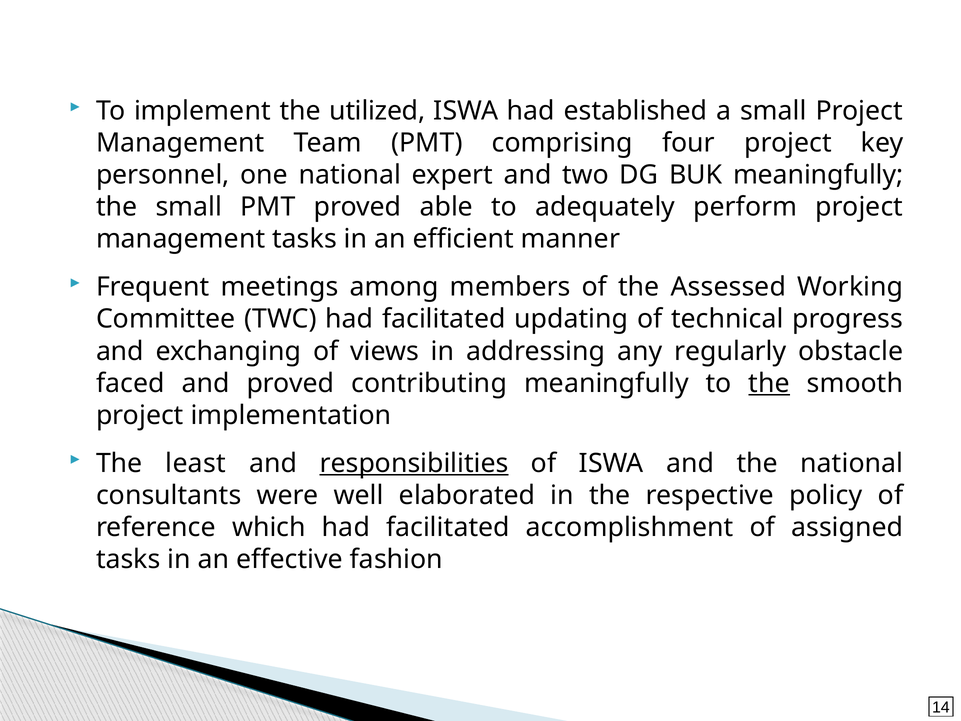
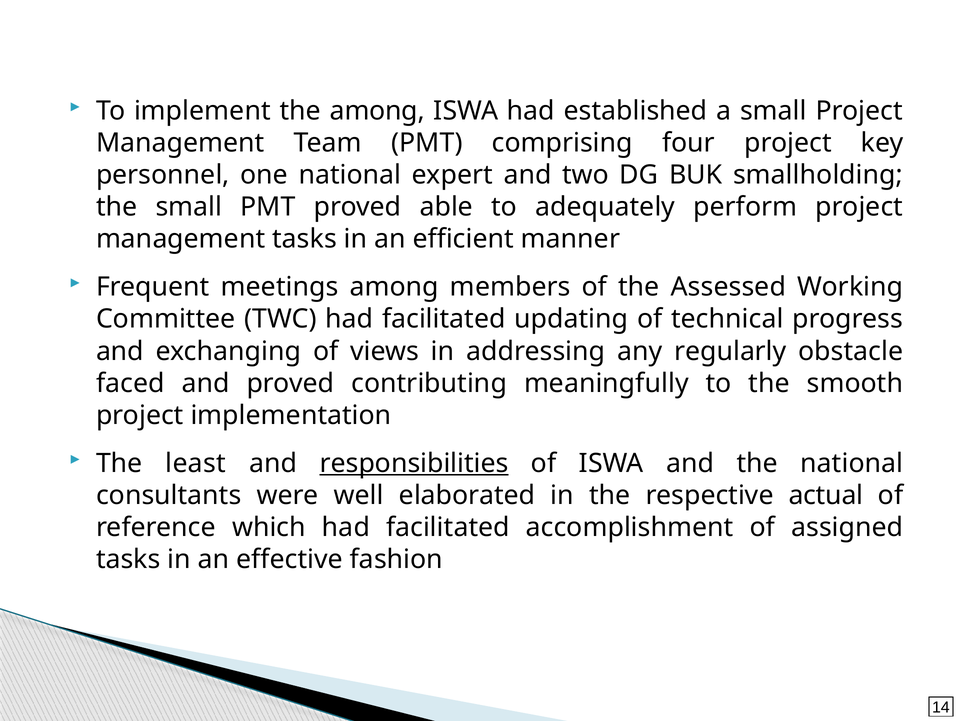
the utilized: utilized -> among (377, 111)
BUK meaningfully: meaningfully -> smallholding (818, 175)
the underline: present -> none (769, 383)
policy: policy -> actual (826, 495)
